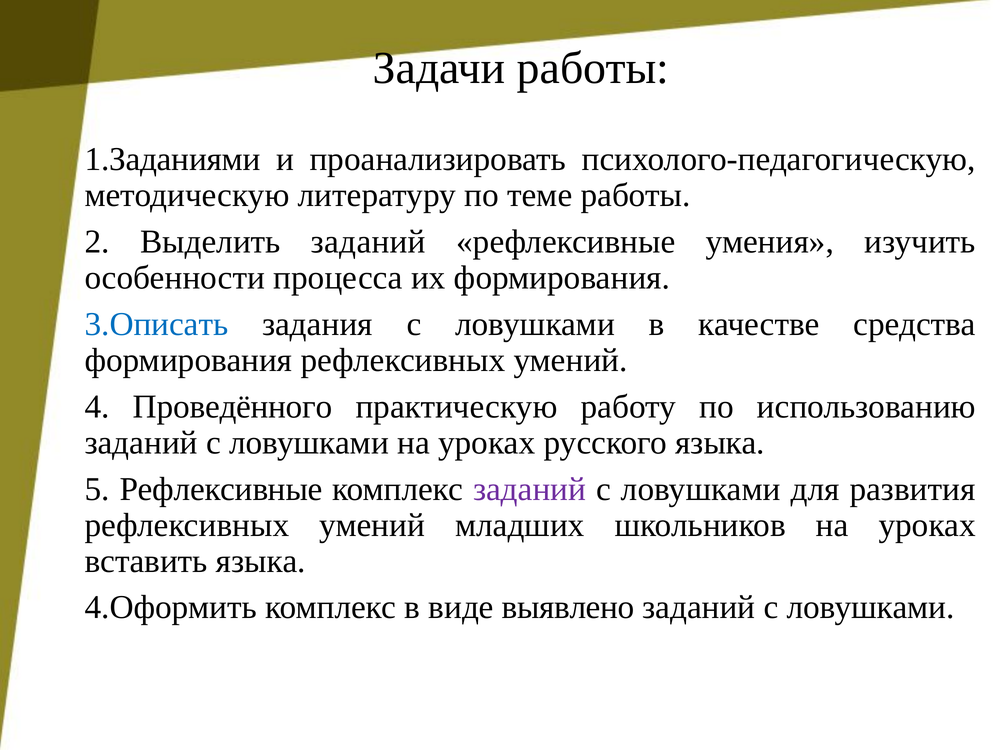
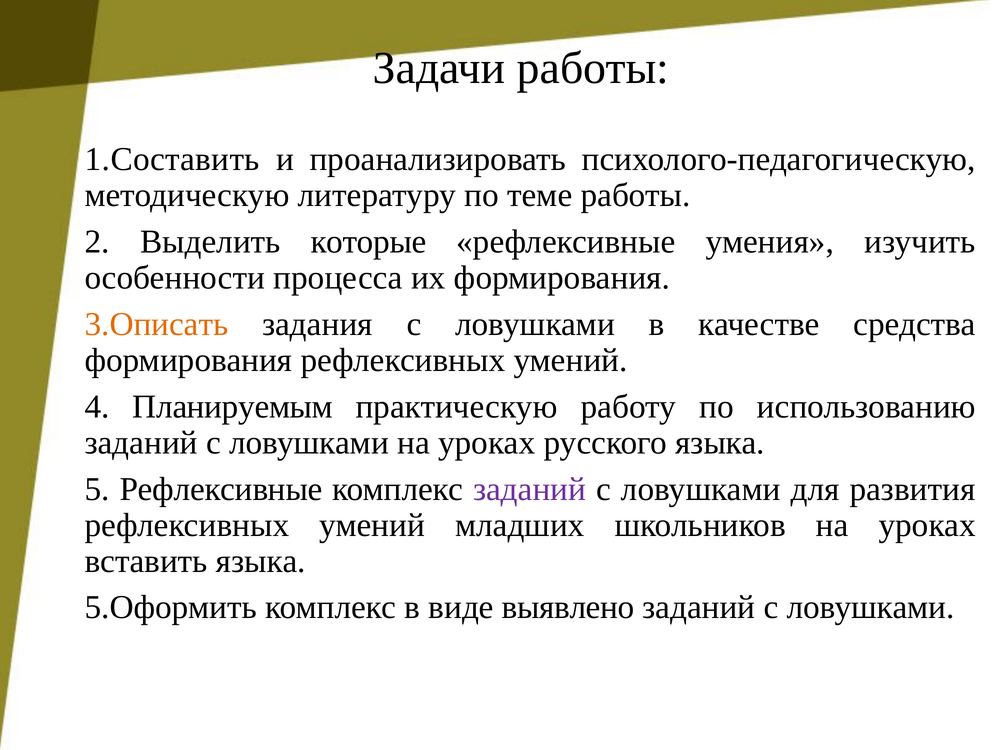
1.Заданиями: 1.Заданиями -> 1.Составить (172, 159)
Выделить заданий: заданий -> которые (369, 242)
3.Описать colour: blue -> orange (156, 324)
Проведённого: Проведённого -> Планируемым (233, 407)
4.Оформить: 4.Оформить -> 5.Оформить (171, 607)
